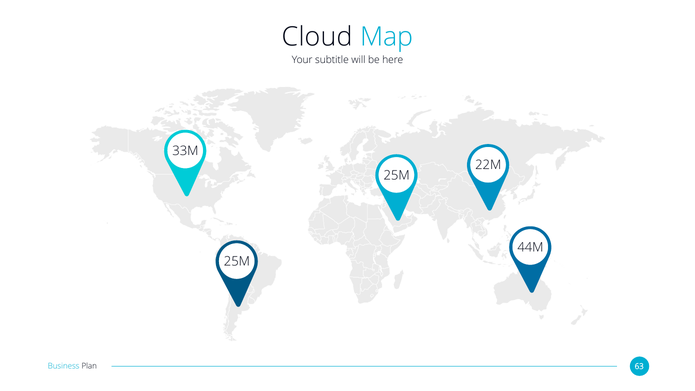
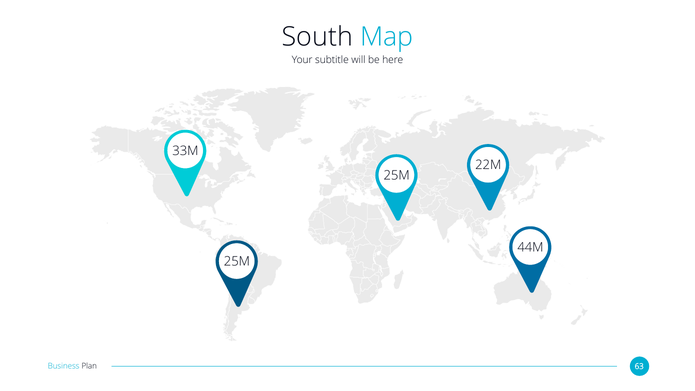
Cloud: Cloud -> South (317, 37)
